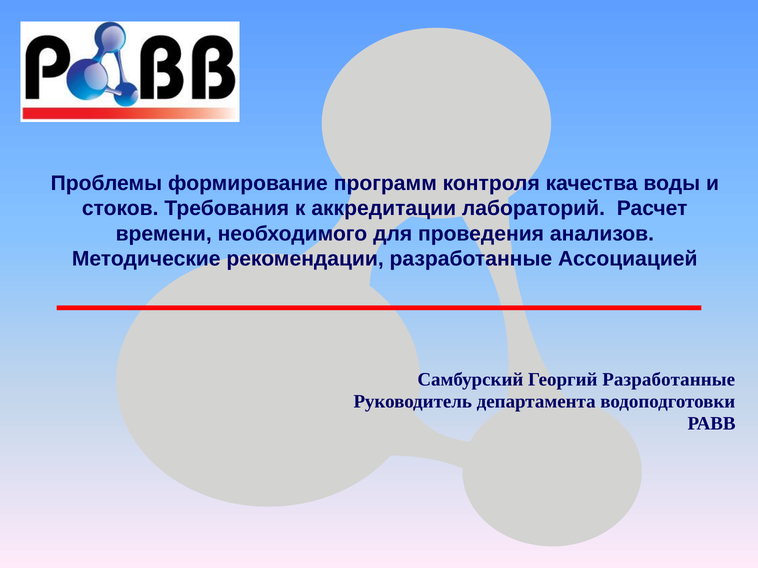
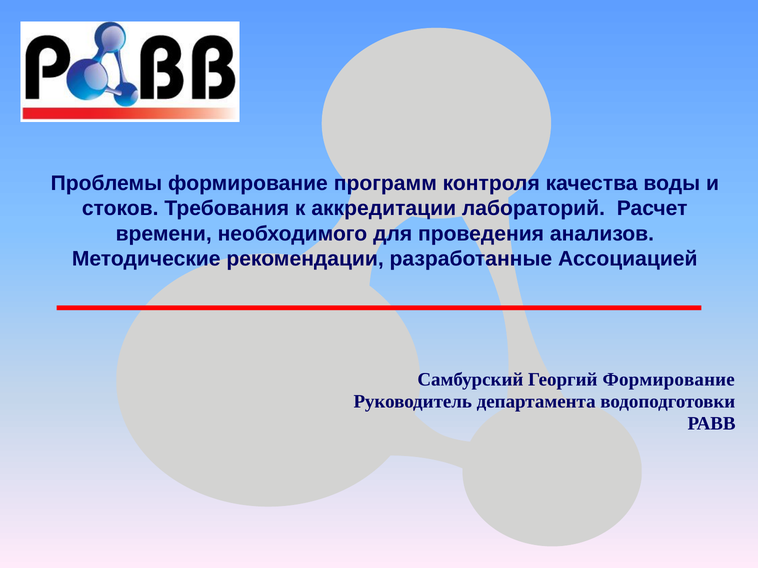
Георгий Разработанные: Разработанные -> Формирование (669, 380)
